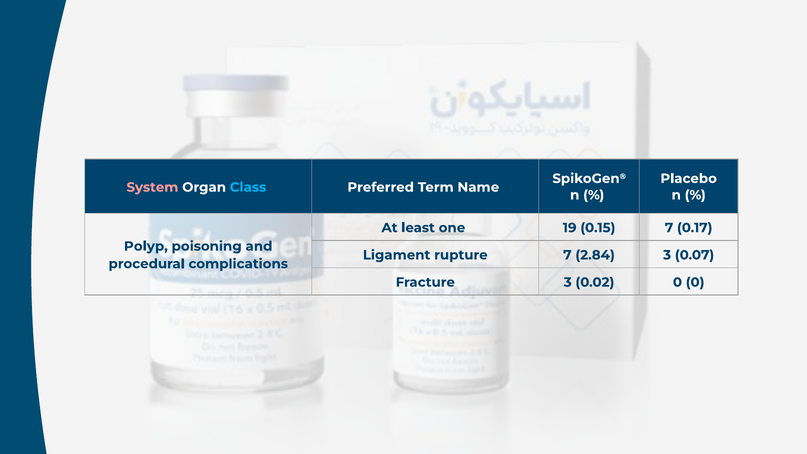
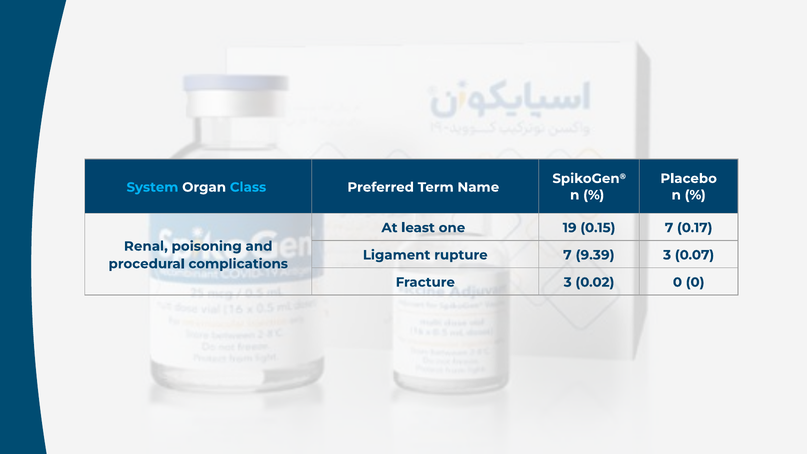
System colour: pink -> light blue (152, 187)
Polyp: Polyp -> Renal (146, 246)
2.84: 2.84 -> 9.39 (595, 255)
